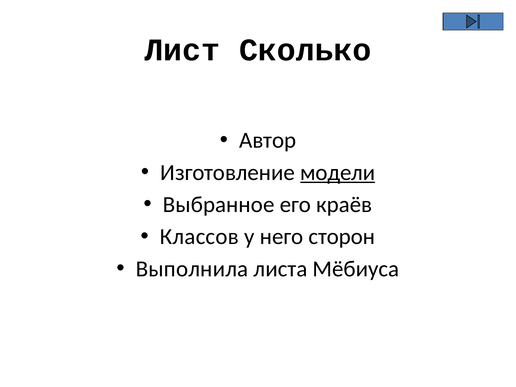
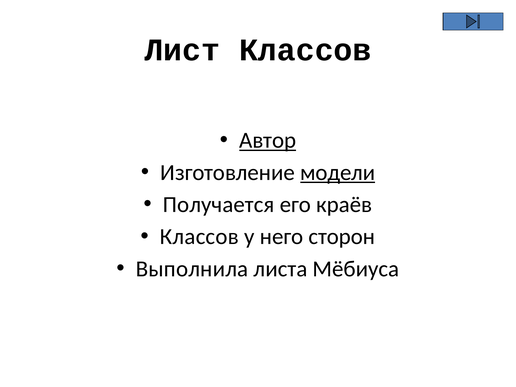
Лист Сколько: Сколько -> Классов (305, 50)
Автор underline: none -> present (268, 140)
Выбранное: Выбранное -> Получается (219, 205)
